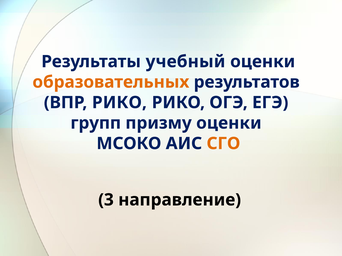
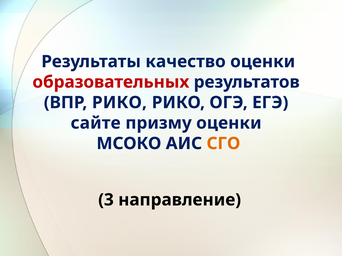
учебный: учебный -> качество (186, 62)
образовательных colour: orange -> red (111, 82)
групп: групп -> сайте (96, 123)
